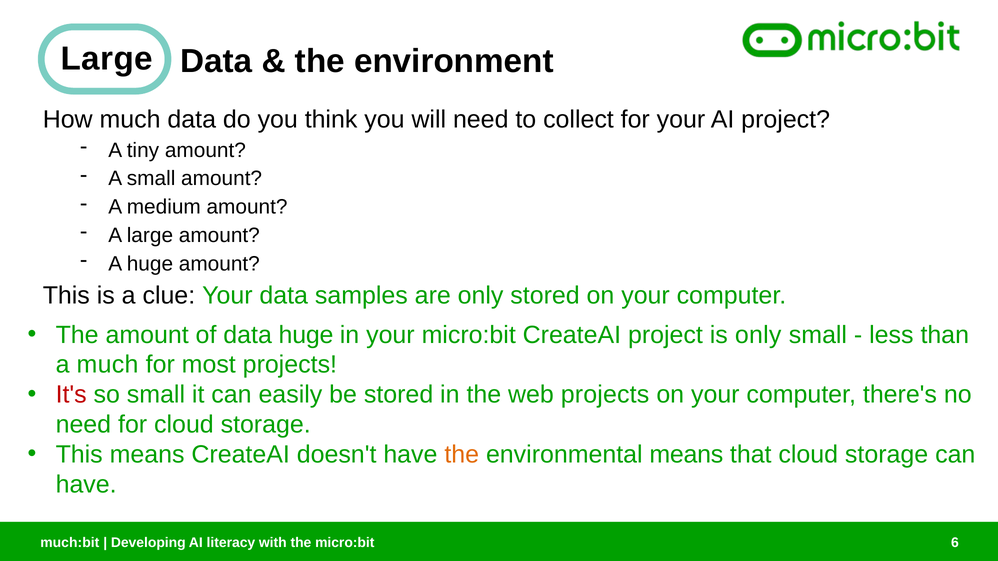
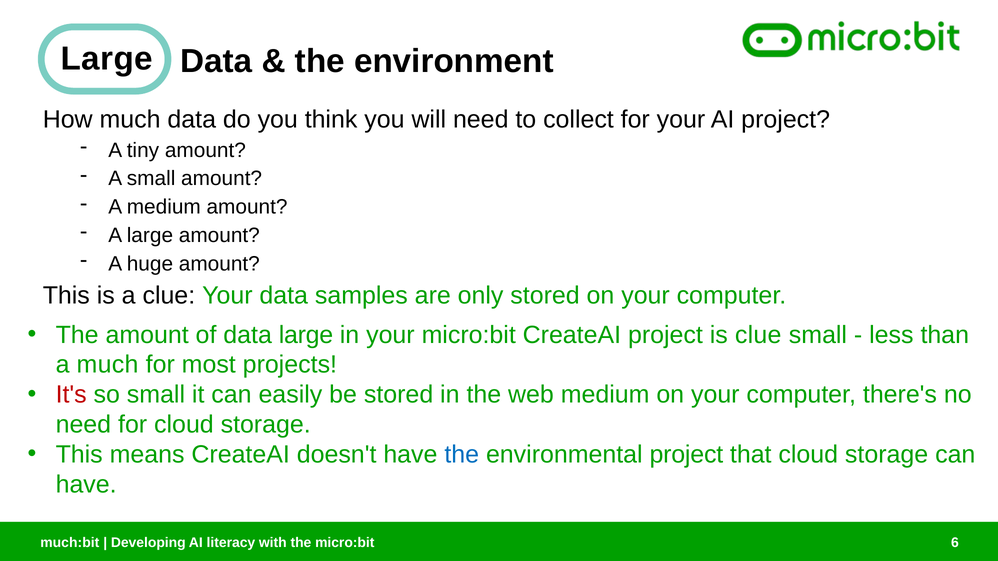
data huge: huge -> large (306, 335)
is only: only -> clue (758, 335)
web projects: projects -> medium (605, 395)
the colour: orange -> blue (462, 455)
environmental means: means -> project (686, 455)
